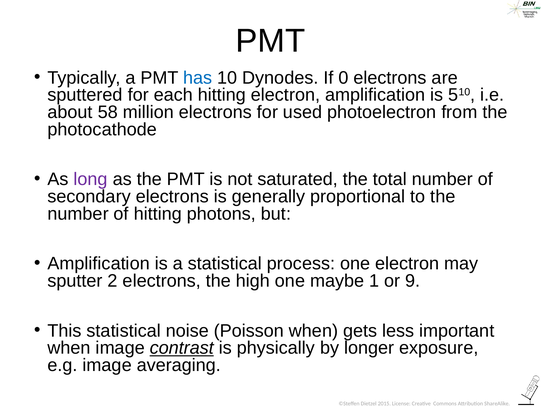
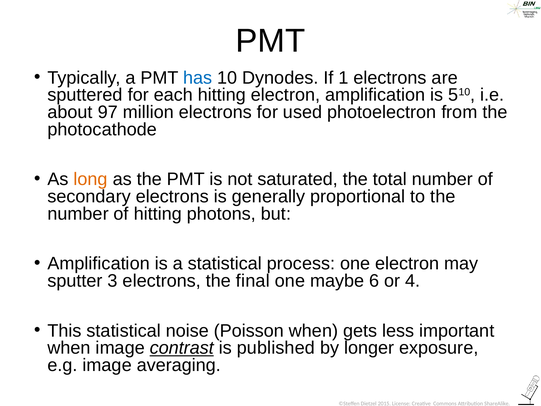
0: 0 -> 1 (343, 78)
58: 58 -> 97 (108, 112)
long colour: purple -> orange (91, 179)
2: 2 -> 3 (113, 281)
high: high -> final (253, 281)
1: 1 -> 6 (374, 281)
9: 9 -> 4 (413, 281)
physically: physically -> published (276, 348)
